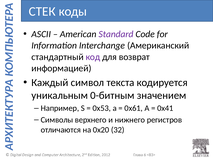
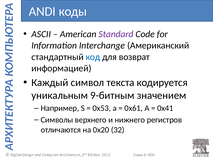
СТЕК: СТЕК -> ANDI (42, 11)
код colour: purple -> blue (93, 57)
0-битным: 0-битным -> 9-битным (112, 95)
